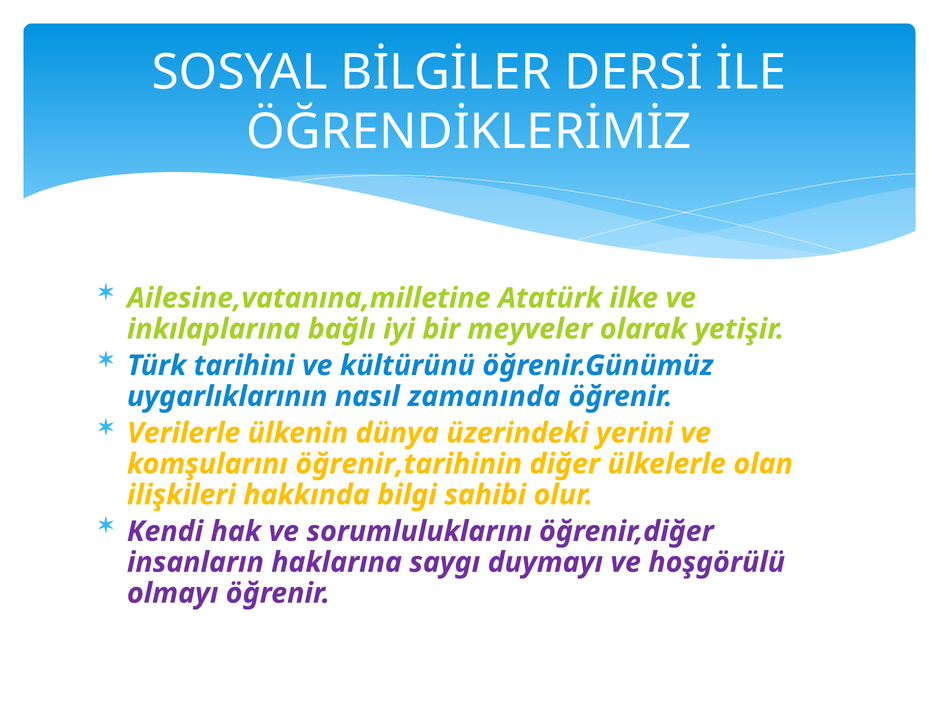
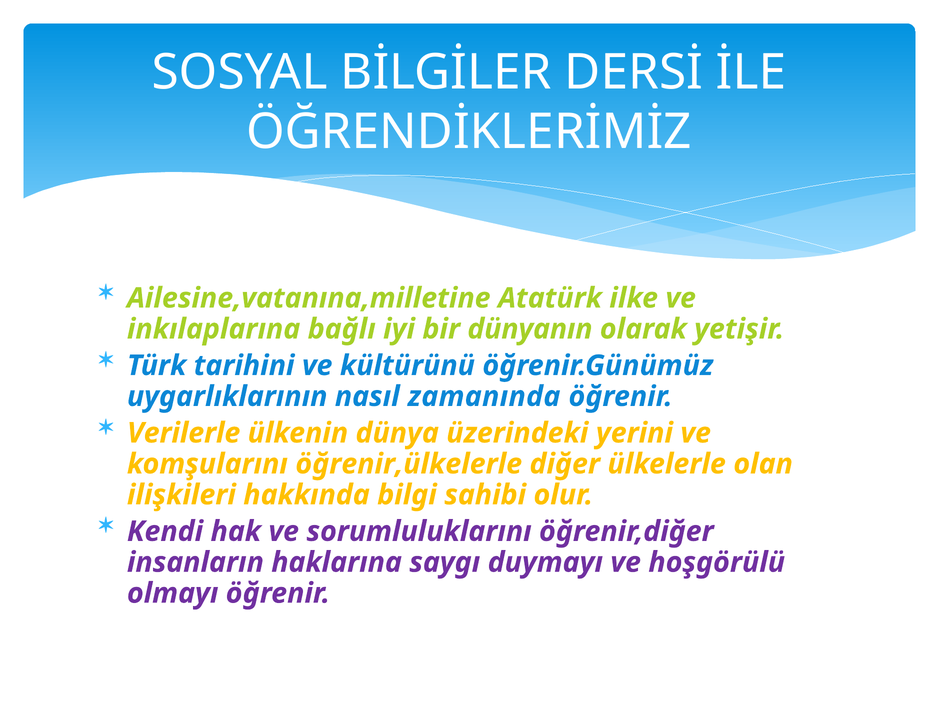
meyveler: meyveler -> dünyanın (530, 329)
öğrenir,tarihinin: öğrenir,tarihinin -> öğrenir,ülkelerle (409, 464)
